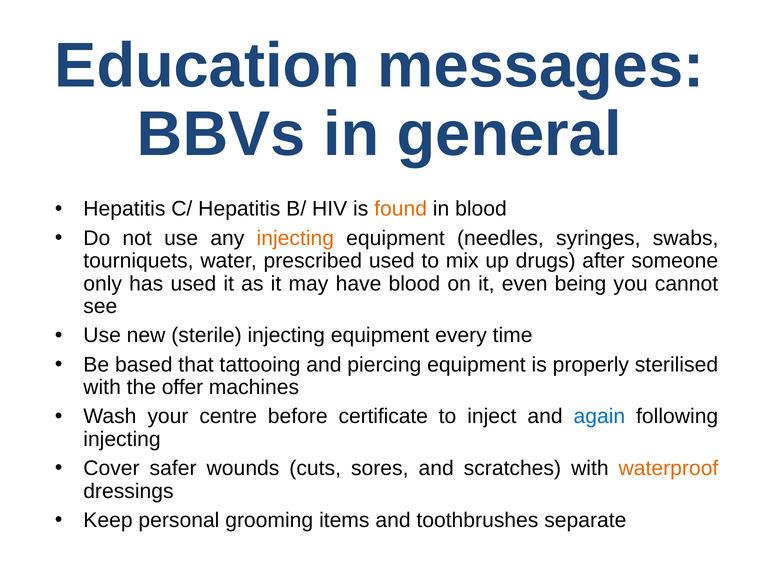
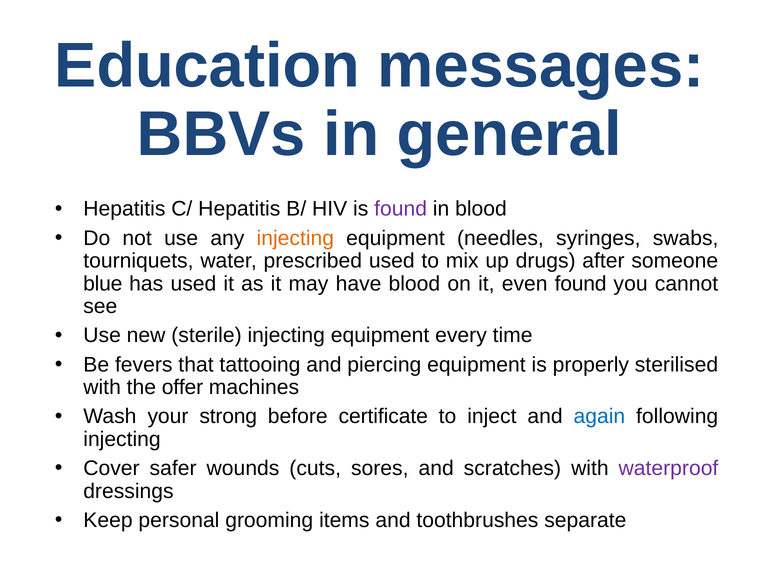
found colour: orange -> purple (401, 209)
only: only -> blue (103, 284)
even being: being -> found (581, 284)
based: based -> fevers (144, 365)
centre: centre -> strong (228, 417)
waterproof colour: orange -> purple (668, 468)
